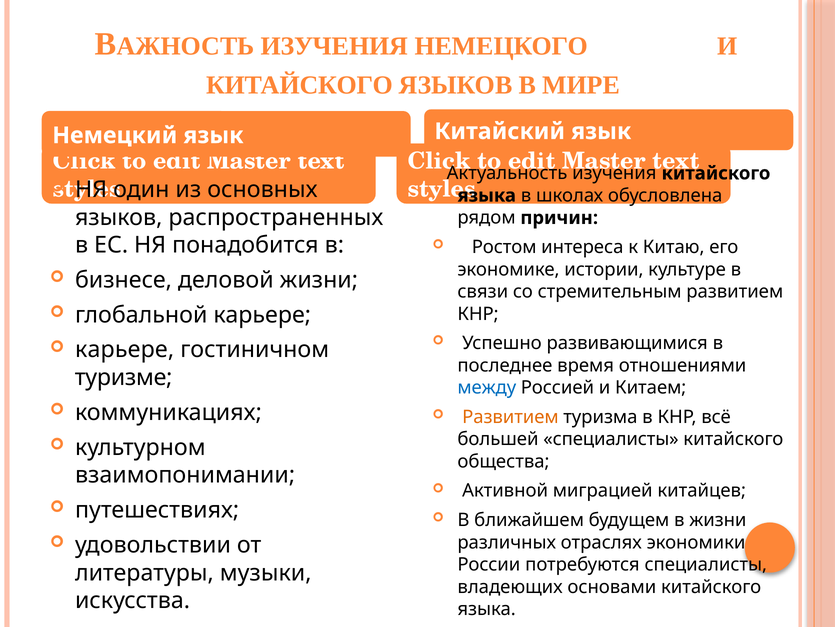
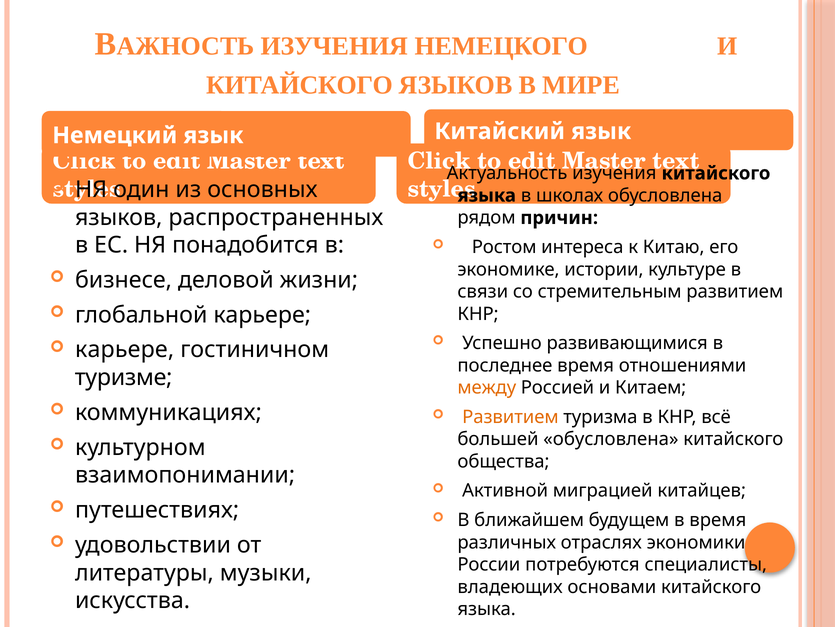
между colour: blue -> orange (487, 387)
большей специалисты: специалисты -> обусловлена (611, 439)
в жизни: жизни -> время (718, 520)
